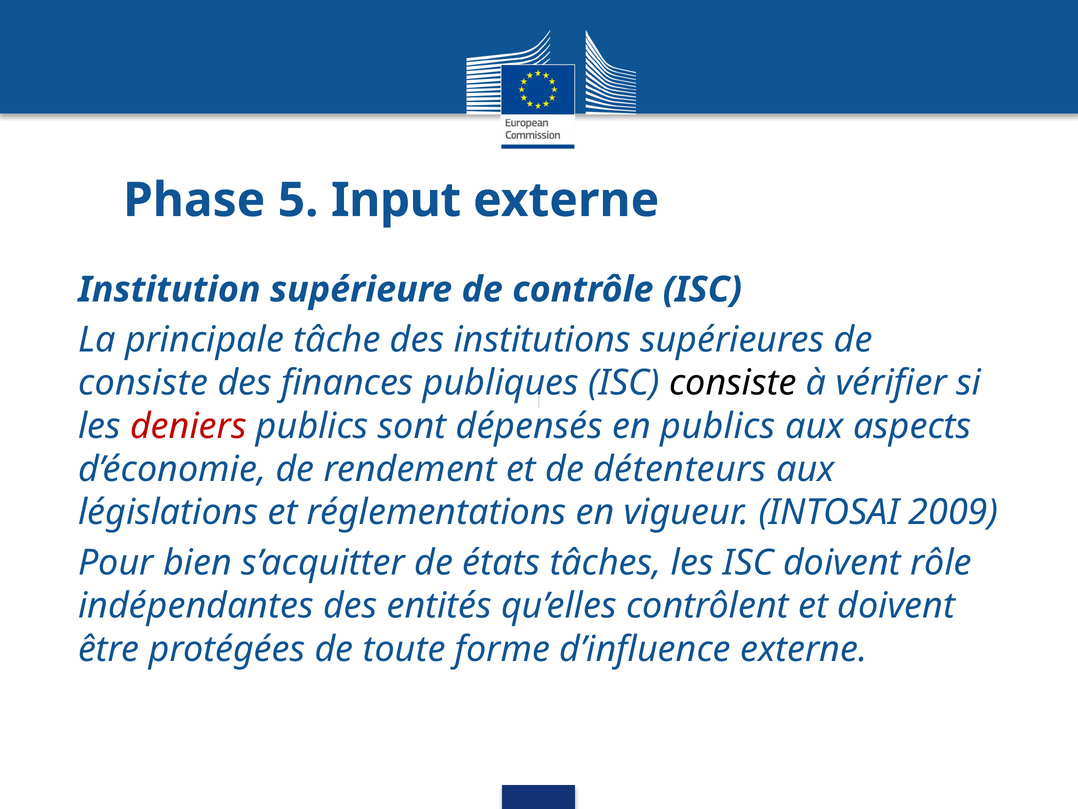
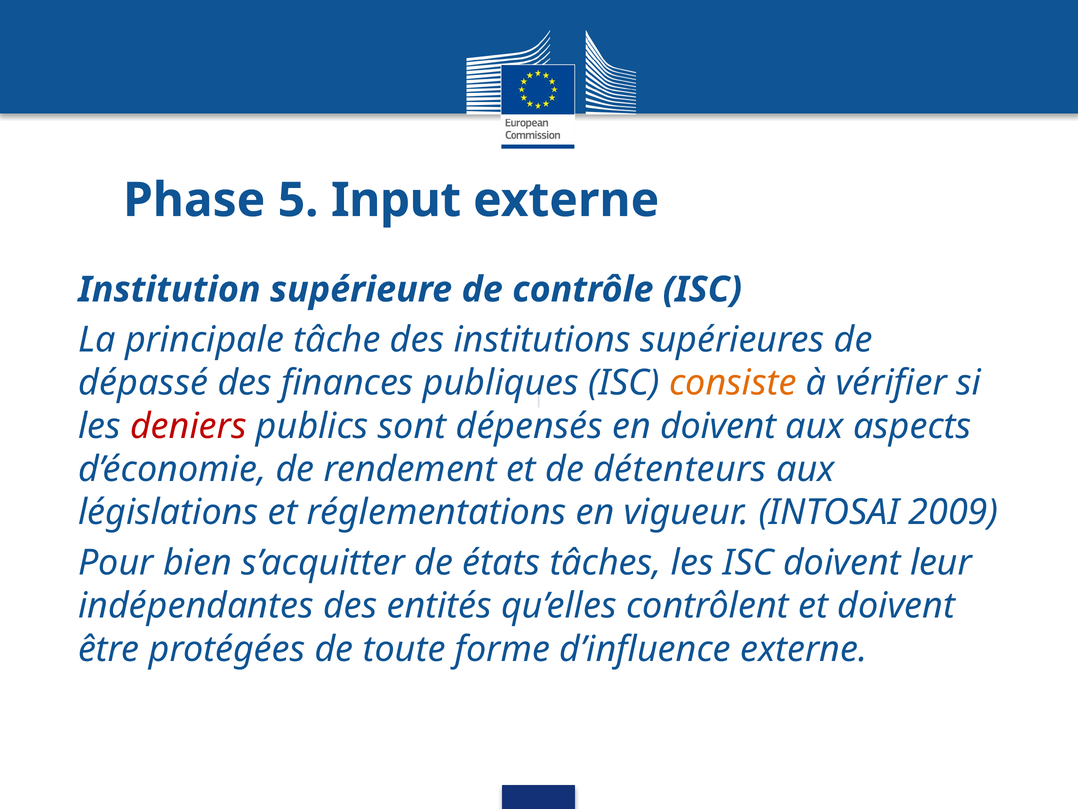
consiste: consiste -> dépassé (143, 383)
consiste colour: black -> orange (733, 383)
en publics: publics -> doivent (718, 426)
rôle: rôle -> leur (941, 562)
